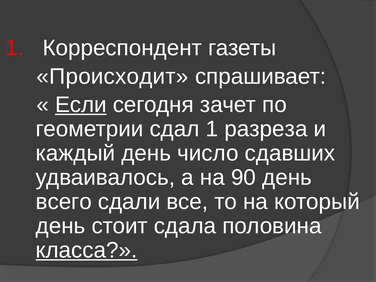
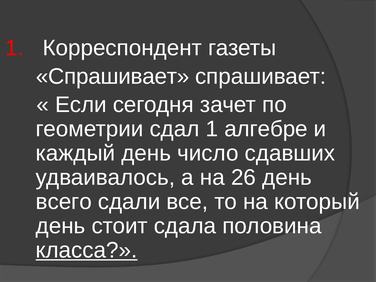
Происходит: Происходит -> Спрашивает (113, 76)
Если underline: present -> none (81, 105)
разреза: разреза -> алгебре (266, 129)
90: 90 -> 26 (243, 177)
